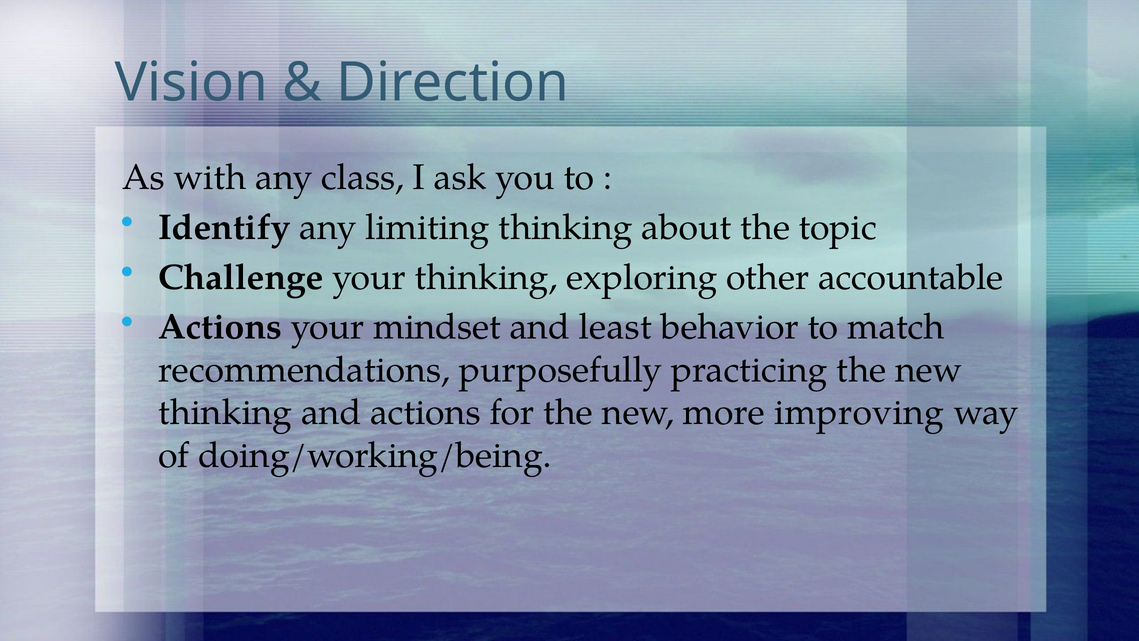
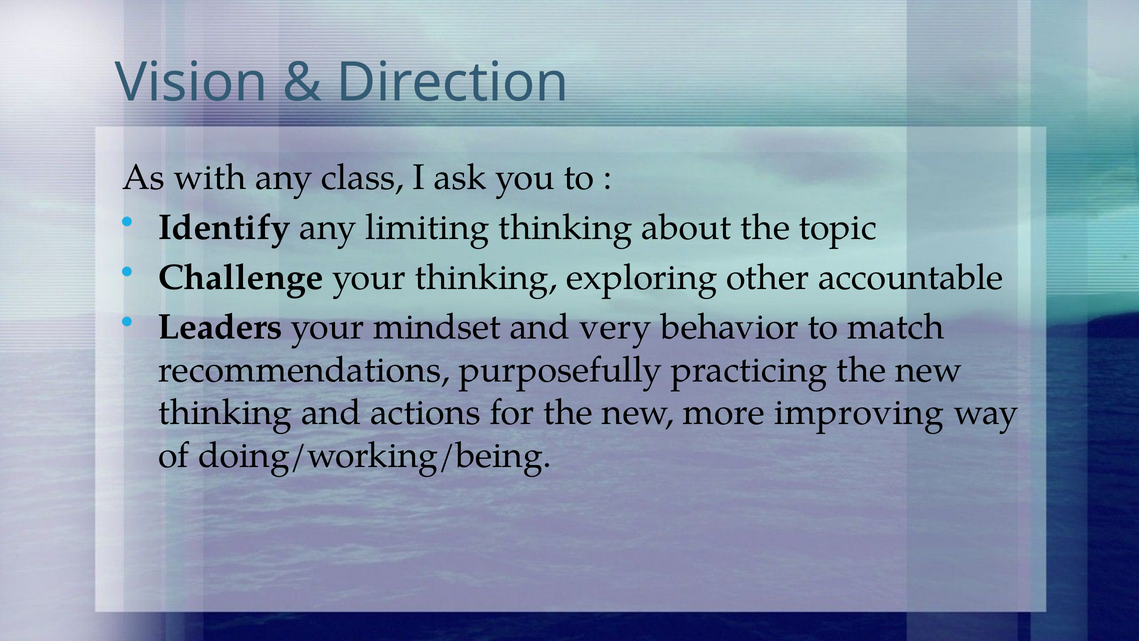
Actions: Actions -> Leaders (220, 327)
least: least -> very (615, 327)
